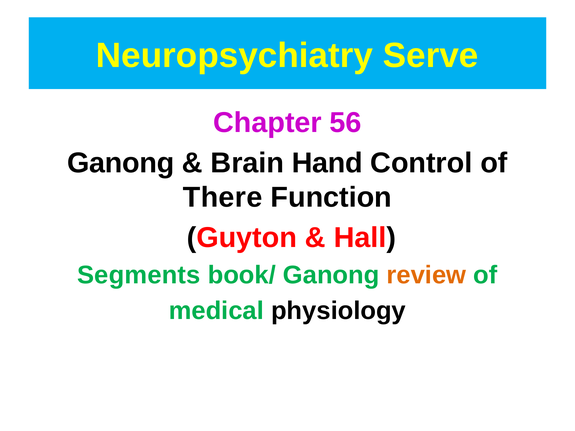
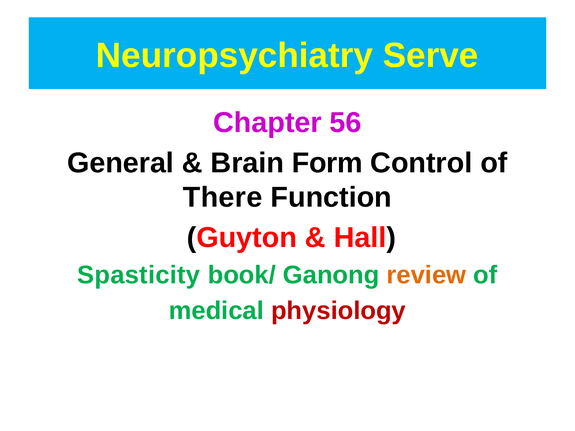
Ganong: Ganong -> General (121, 163)
Hand: Hand -> Form (327, 163)
Segments: Segments -> Spasticity (139, 275)
physiology colour: black -> red (338, 311)
